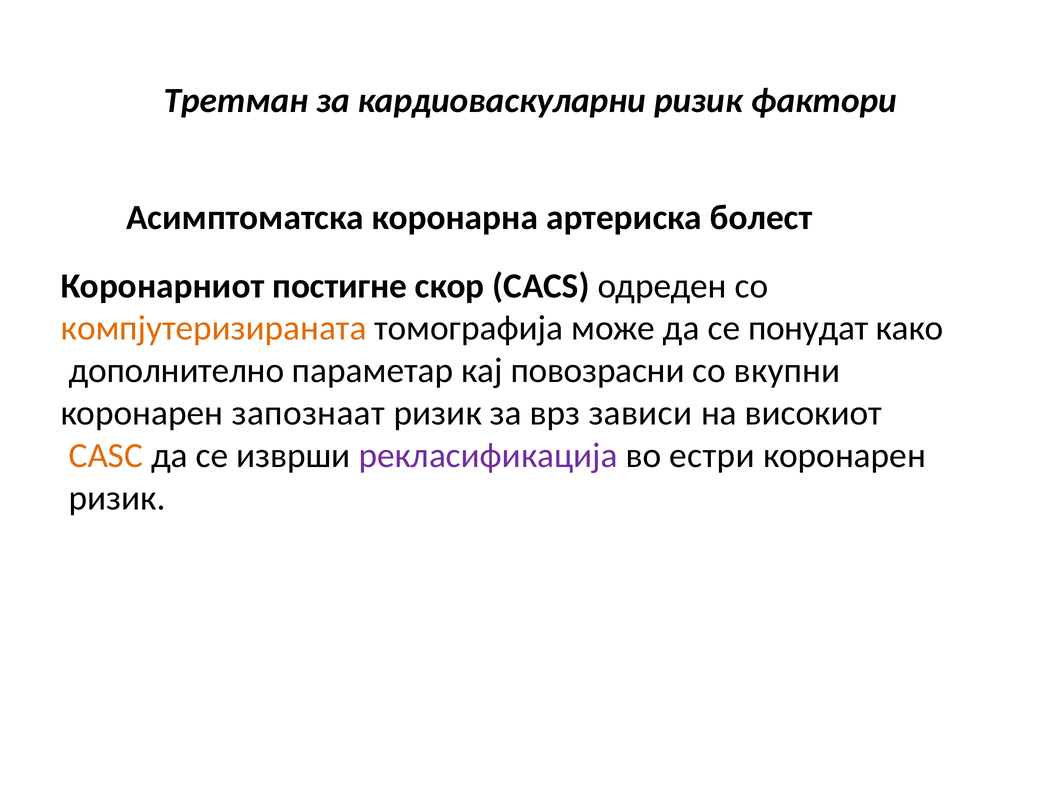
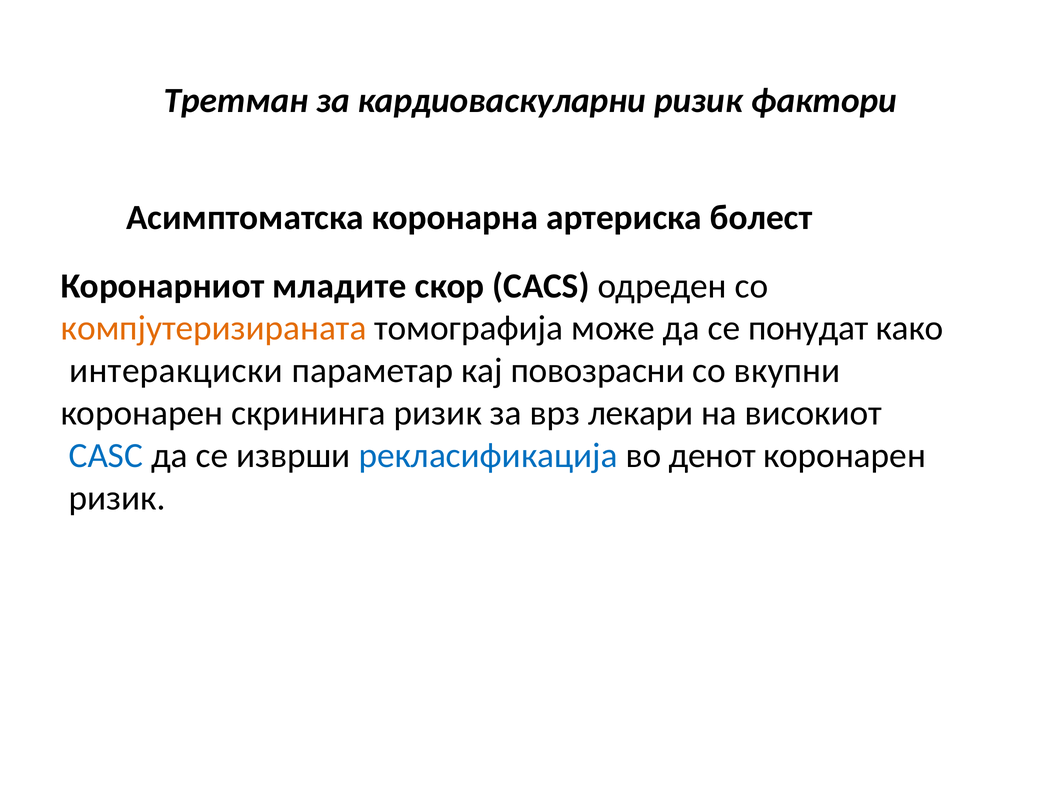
постигне: постигне -> младите (340, 286)
дополнително: дополнително -> интеракциски (176, 371)
запознаат: запознаат -> скрининга (309, 413)
зависи: зависи -> лекари (641, 413)
CASC colour: orange -> blue (106, 456)
рекласификација colour: purple -> blue (488, 456)
естри: естри -> денот (712, 456)
